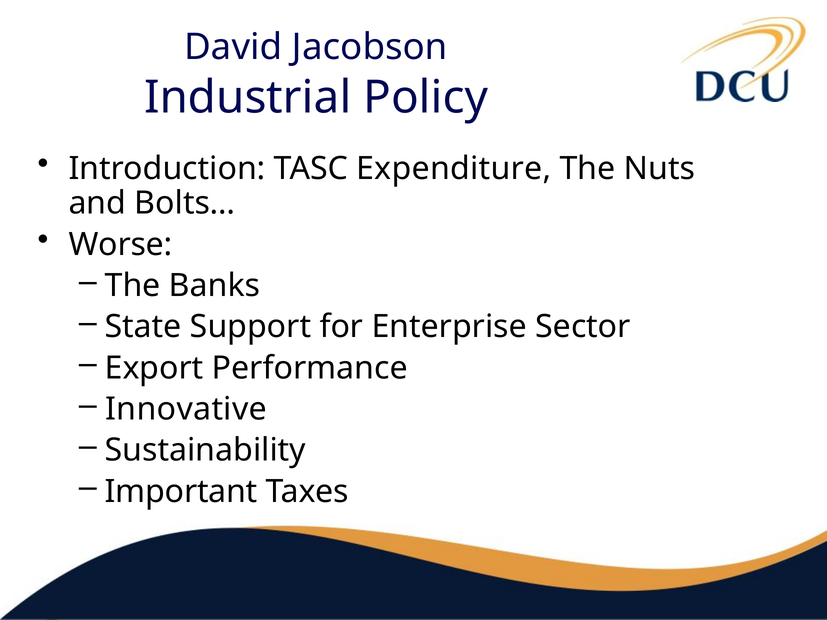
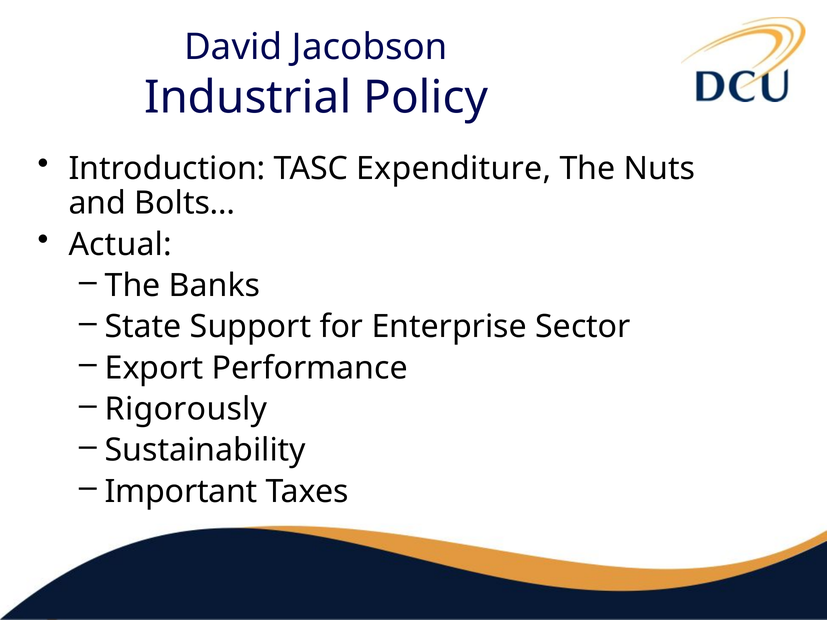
Worse: Worse -> Actual (120, 245)
Innovative: Innovative -> Rigorously (186, 409)
